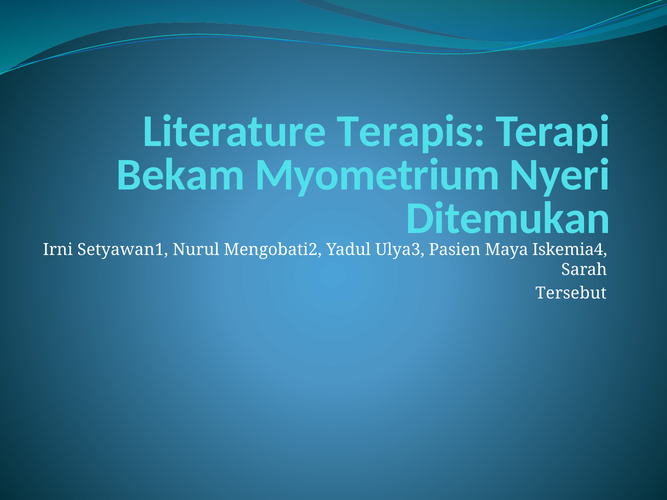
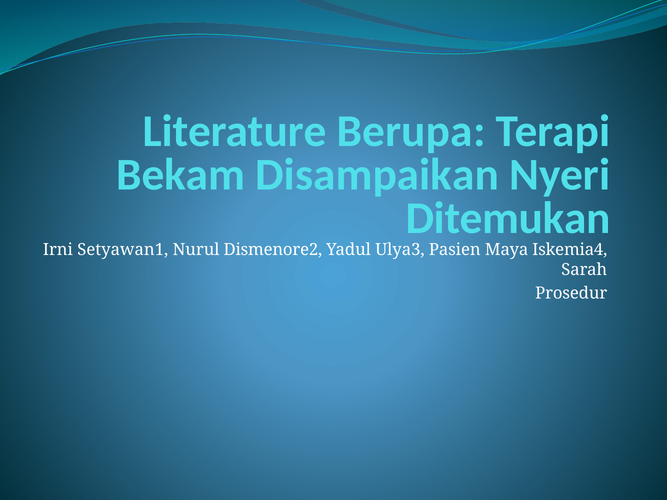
Terapis: Terapis -> Berupa (411, 131)
Myometrium: Myometrium -> Disampaikan (377, 175)
Mengobati2: Mengobati2 -> Dismenore2 (273, 250)
Tersebut: Tersebut -> Prosedur (571, 293)
